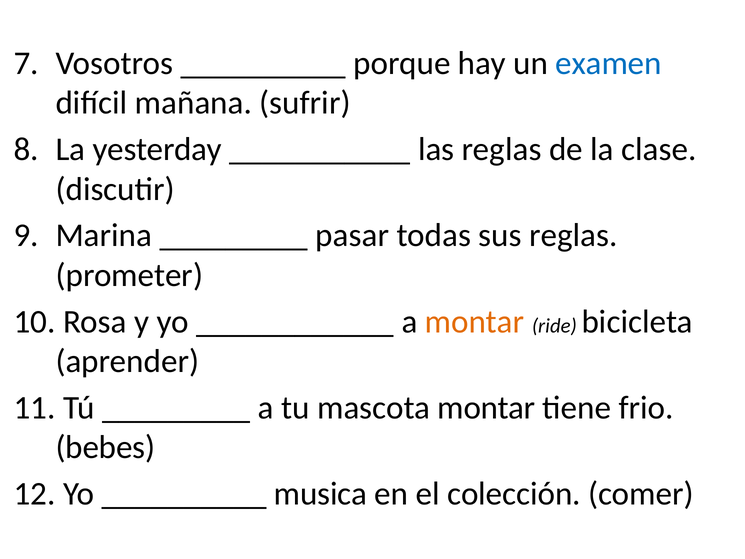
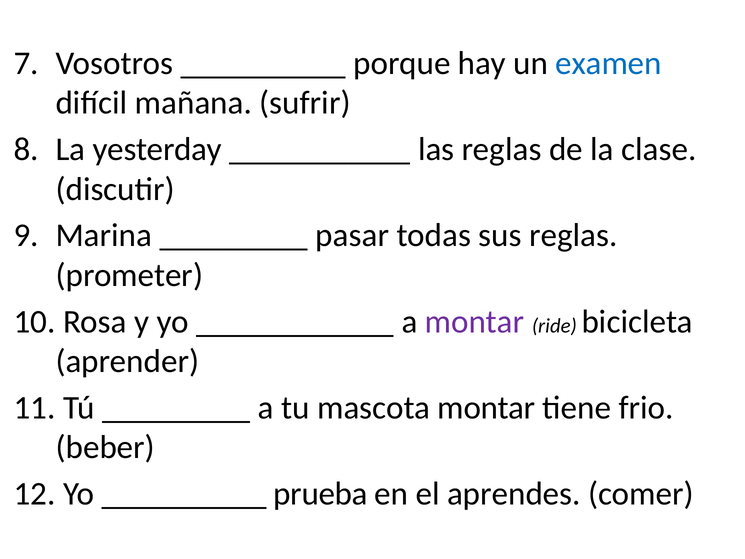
montar colour: orange -> purple (474, 322)
bebes: bebes -> beber (105, 447)
musica: musica -> prueba (321, 494)
colección: colección -> aprendes (514, 494)
